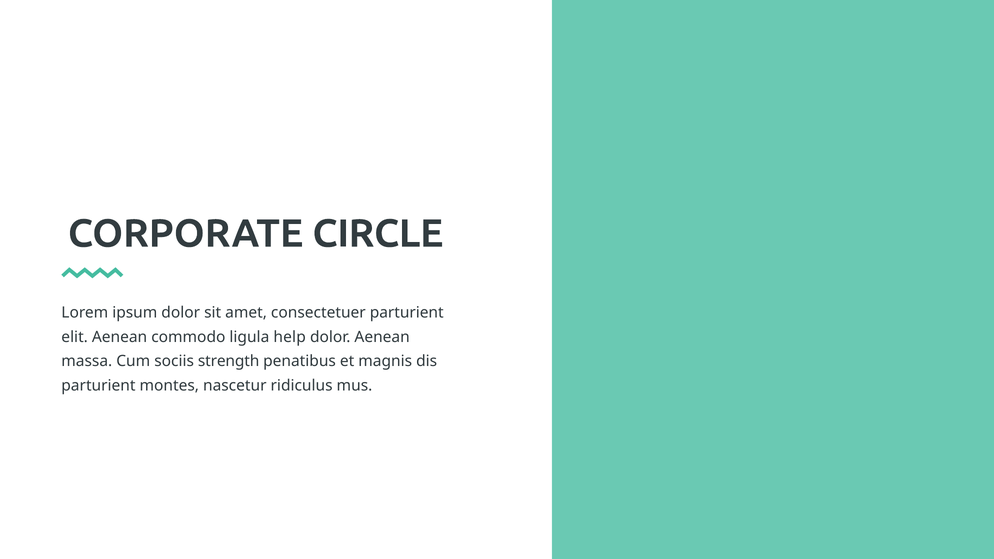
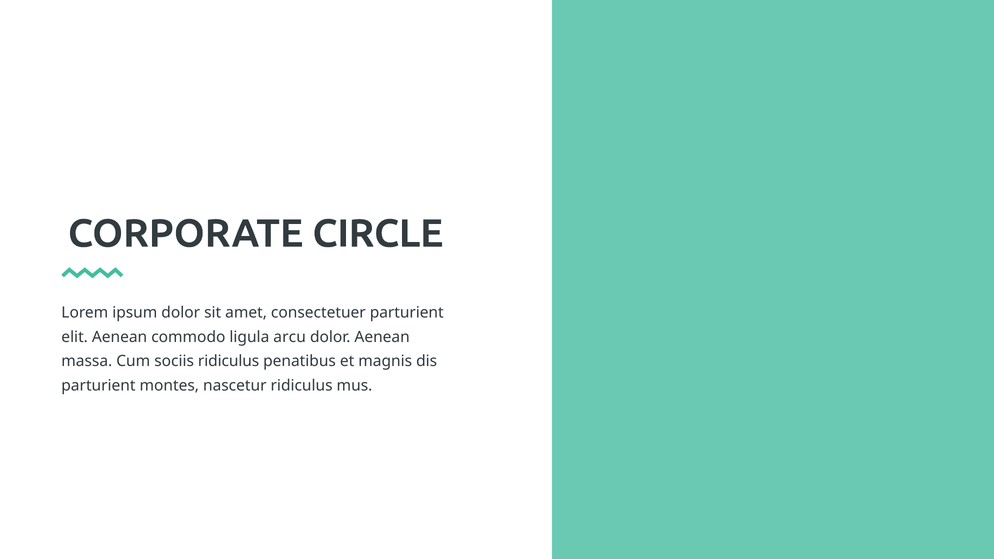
help: help -> arcu (290, 337)
sociis strength: strength -> ridiculus (229, 361)
